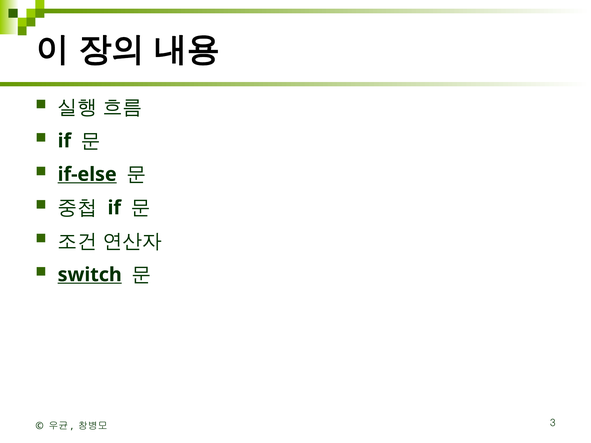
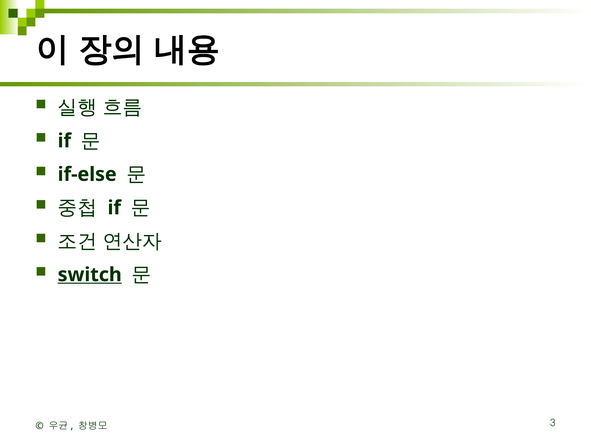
if-else underline: present -> none (87, 174)
